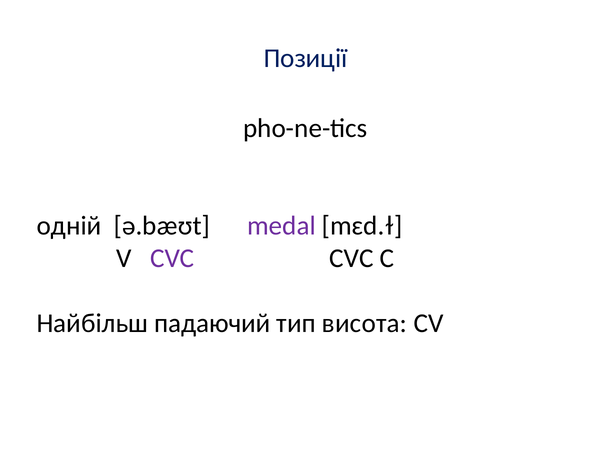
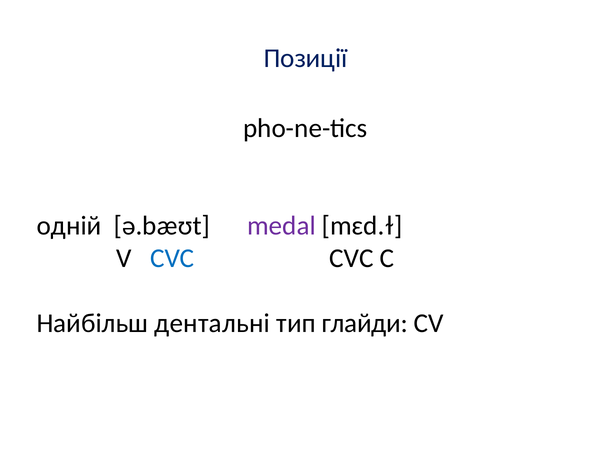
CVC colour: purple -> blue (172, 259)
падаючий: падаючий -> дентальні (212, 324)
висота: висота -> глайди (365, 324)
